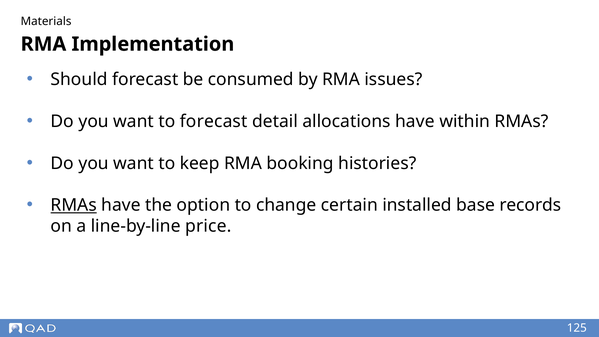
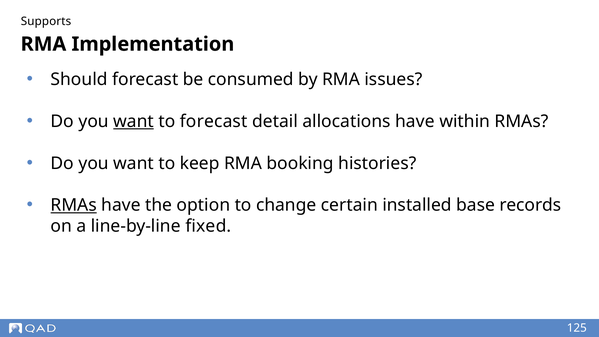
Materials: Materials -> Supports (46, 21)
want underline: none -> present (133, 121)
price: price -> fixed (208, 226)
